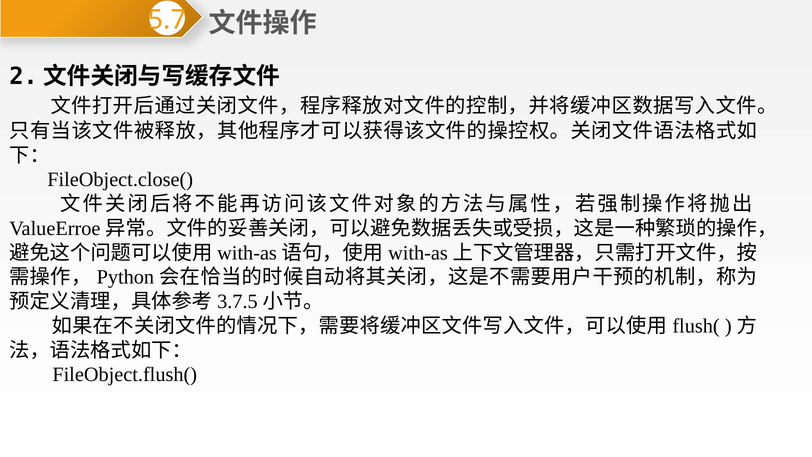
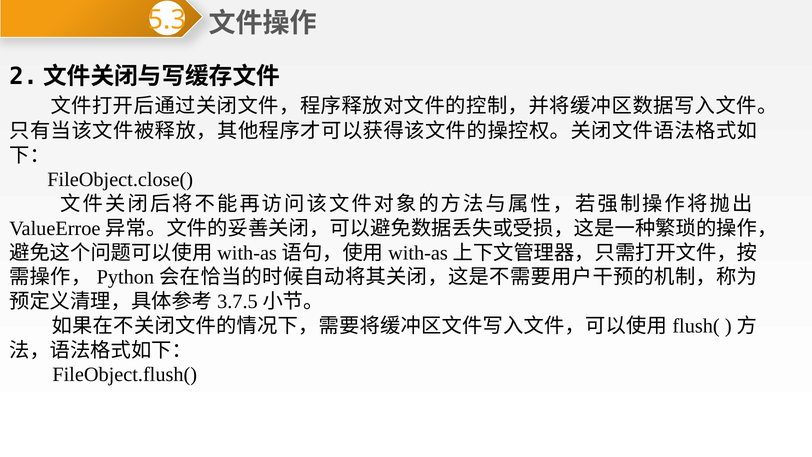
5.7: 5.7 -> 5.3 (167, 20)
